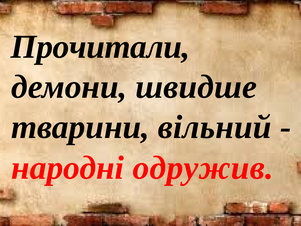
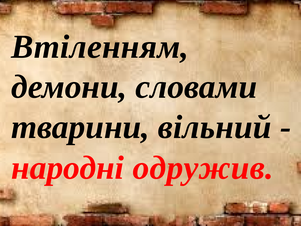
Прочитали: Прочитали -> Втіленням (100, 47)
швидше: швидше -> словами (196, 87)
